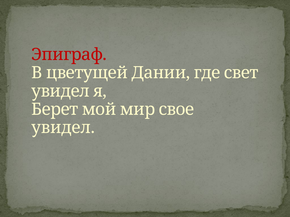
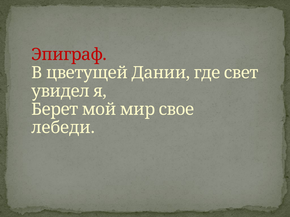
увидел: увидел -> лебеди (63, 128)
